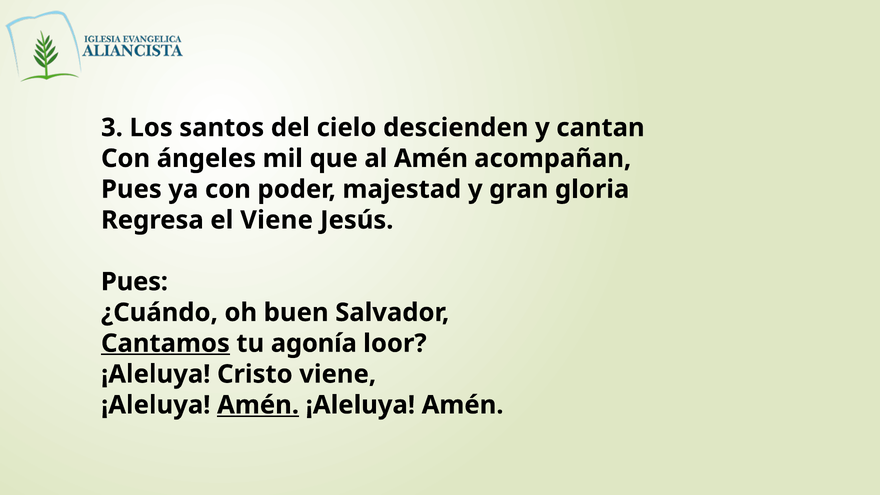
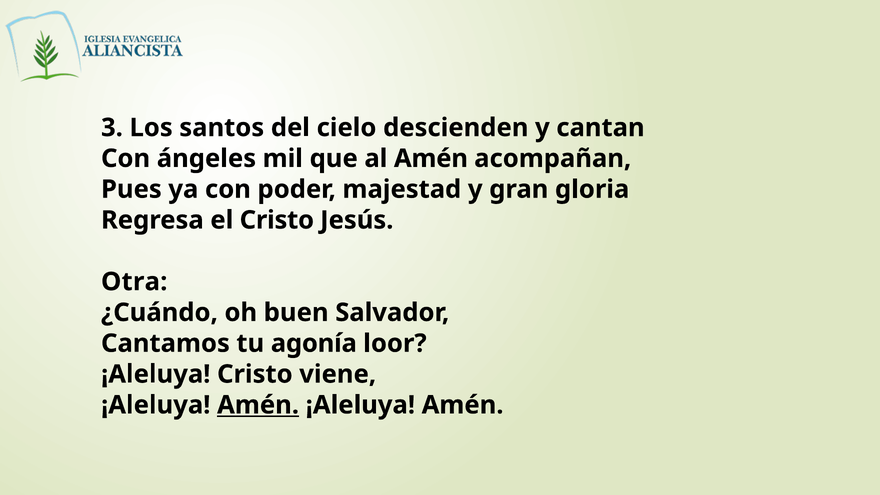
el Viene: Viene -> Cristo (277, 220)
Pues: Pues -> Otra (134, 282)
Cantamos underline: present -> none (165, 343)
